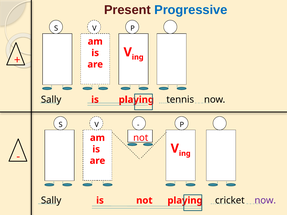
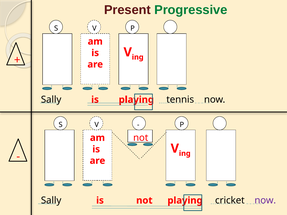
Progressive colour: blue -> green (191, 10)
